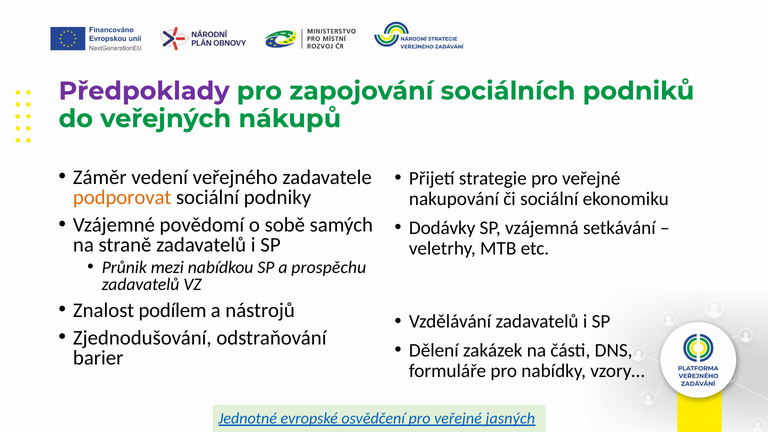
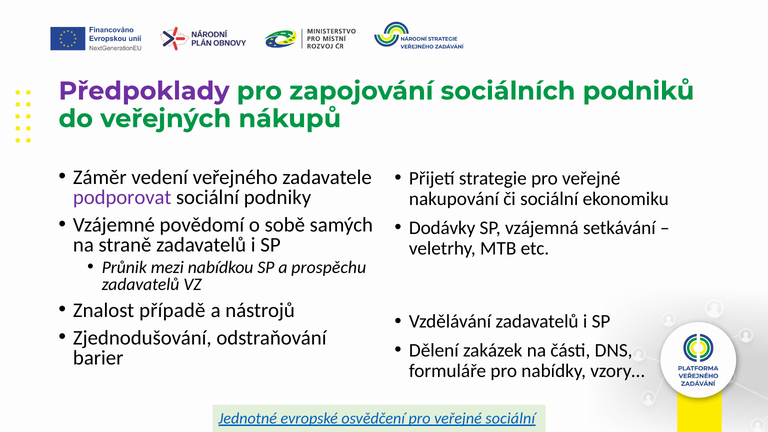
podporovat colour: orange -> purple (122, 198)
podílem: podílem -> případě (172, 310)
veřejné jasných: jasných -> sociální (510, 418)
